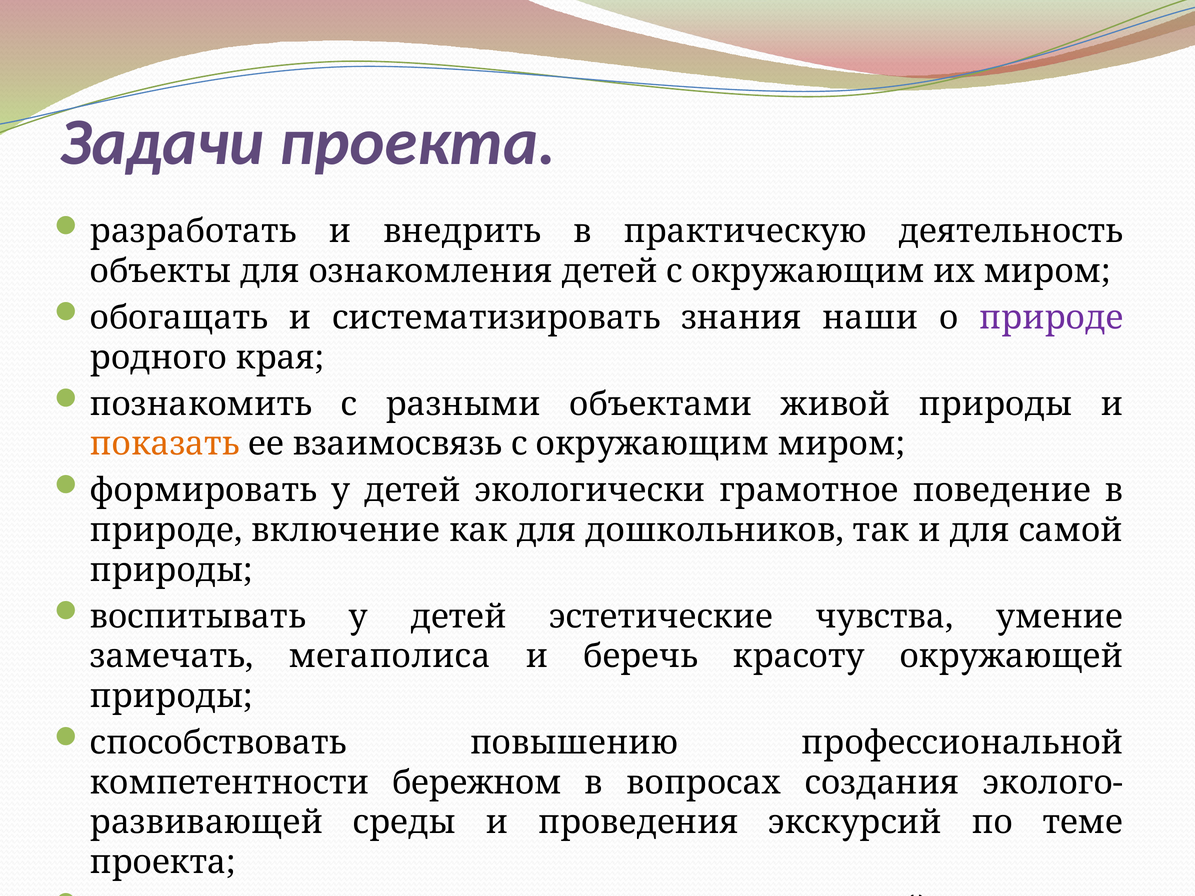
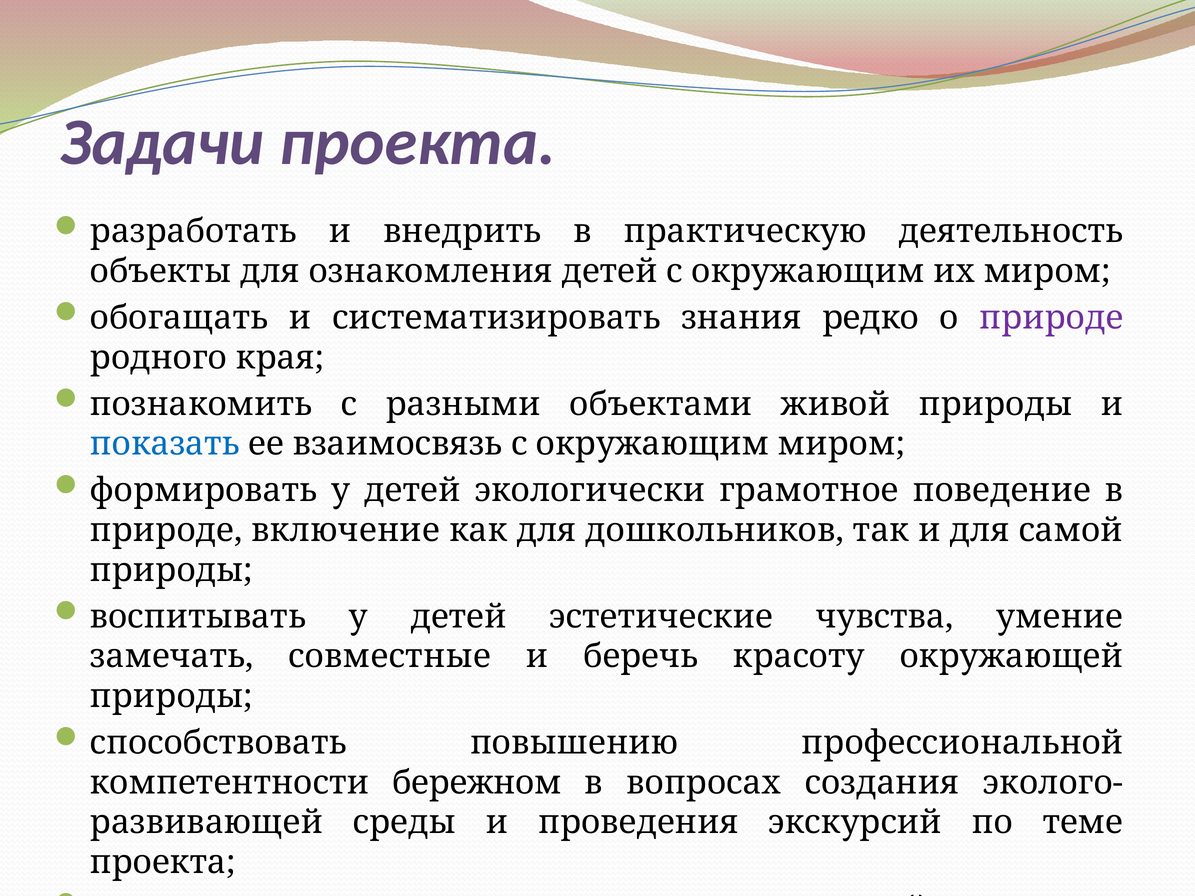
наши: наши -> редко (871, 318)
показать colour: orange -> blue (165, 444)
мегаполиса: мегаполиса -> совместные (390, 657)
